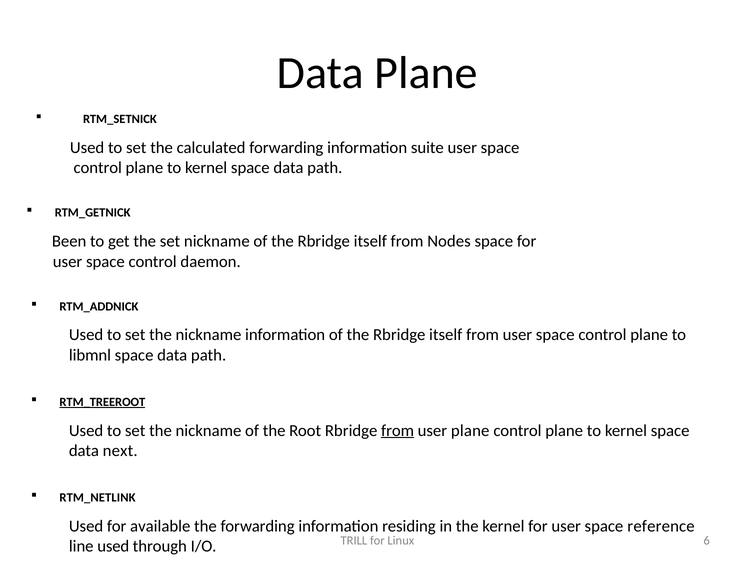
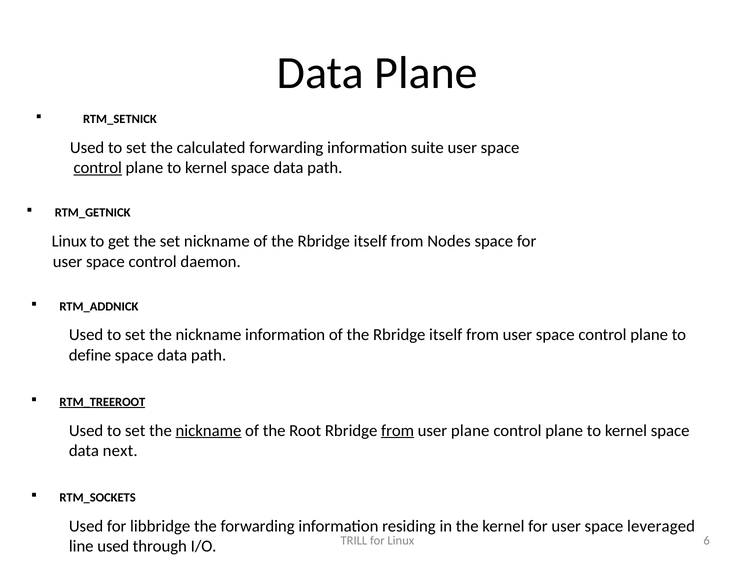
control underline: none -> present (98, 168)
Been: Been -> Linux (69, 242)
libmnl: libmnl -> define (90, 355)
nickname underline: none -> present (208, 431)
RTM_NETLINK: RTM_NETLINK -> RTM_SOCKETS (98, 498)
available: available -> libbridge (160, 526)
reference: reference -> leveraged (661, 526)
